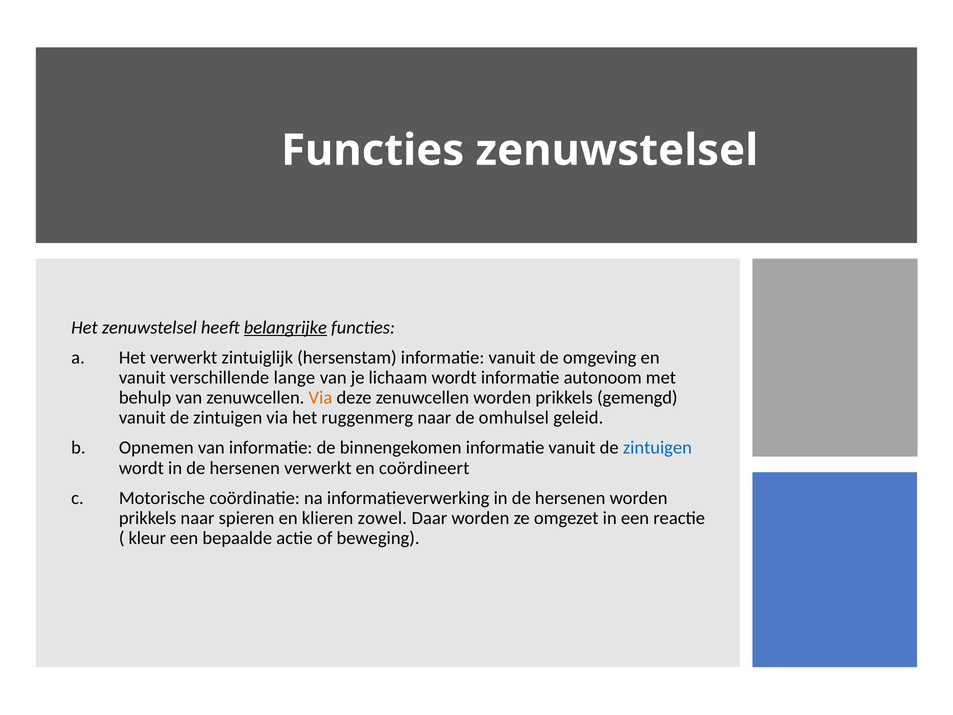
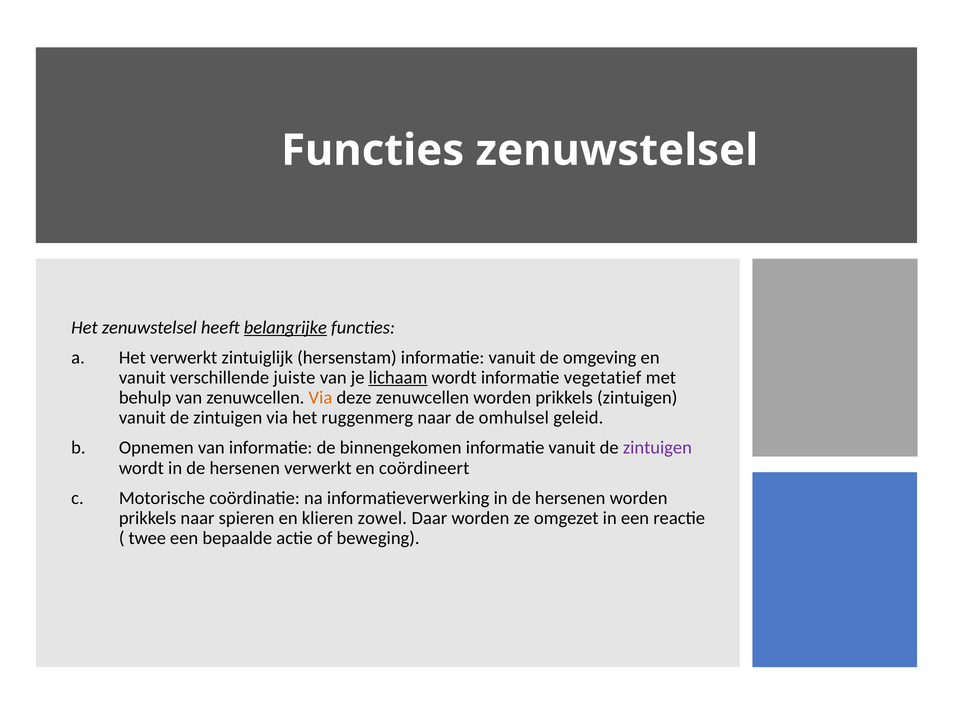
lange: lange -> juiste (294, 377)
lichaam underline: none -> present (398, 377)
autonoom: autonoom -> vegetatief (603, 377)
prikkels gemengd: gemengd -> zintuigen (637, 398)
zintuigen colour: blue -> purple (657, 448)
kleur: kleur -> twee (147, 538)
